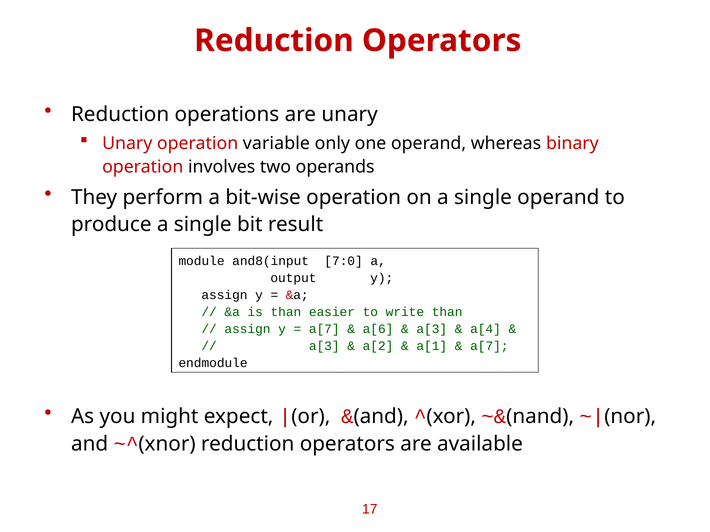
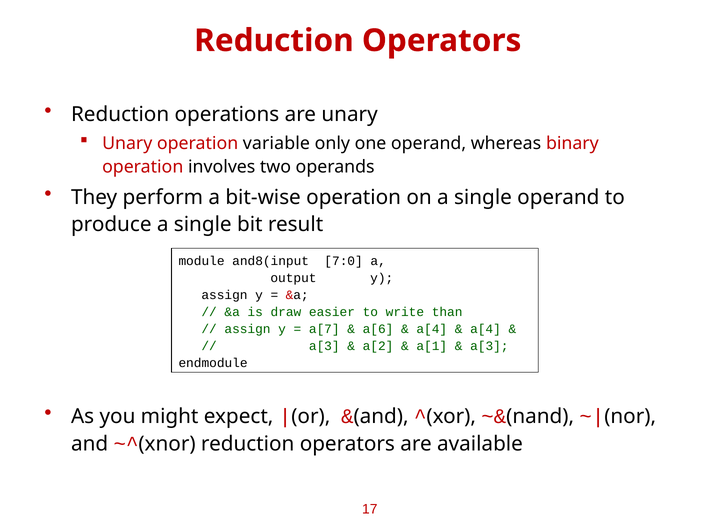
is than: than -> draw (286, 312)
a[3: a[3 -> a[4 (432, 329)
a[7: a[7 -> a[3 (489, 346)
